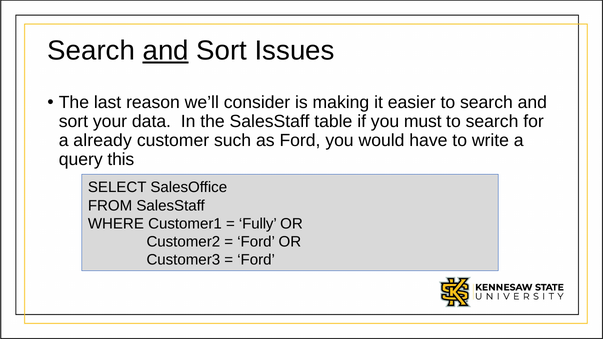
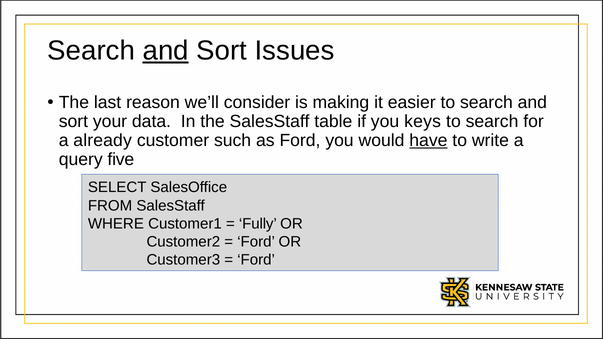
must: must -> keys (423, 122)
have underline: none -> present (428, 141)
this: this -> five (121, 160)
